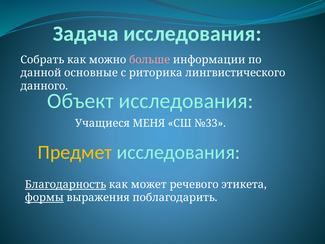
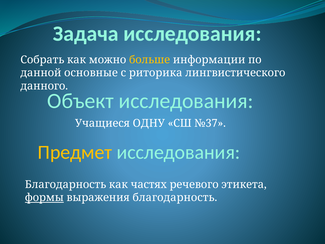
больше colour: pink -> yellow (150, 60)
МЕНЯ: МЕНЯ -> ОДНУ (149, 123)
№33: №33 -> №37 (210, 123)
Благодарность underline: present -> none (66, 184)
может: может -> частях (149, 184)
выражения поблагодарить: поблагодарить -> благодарность (175, 197)
